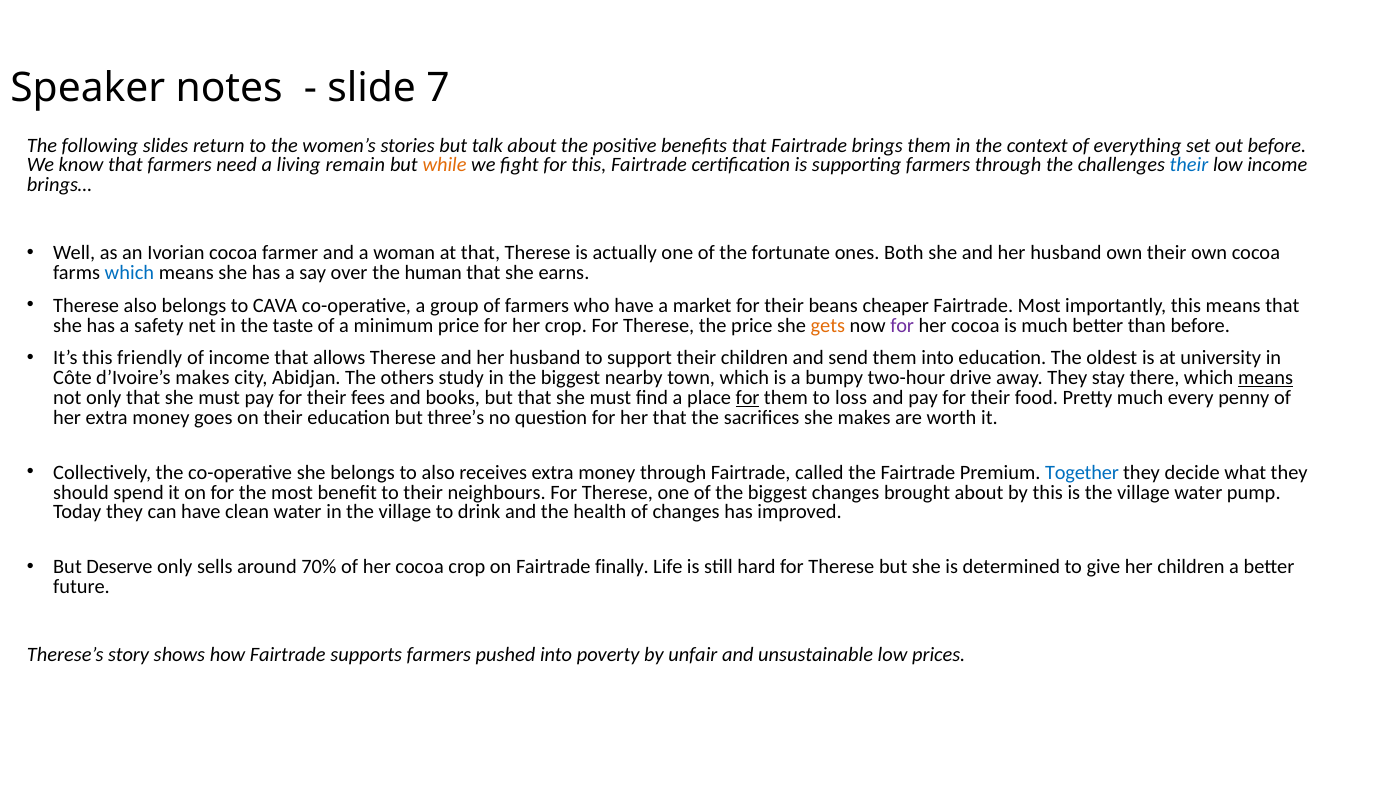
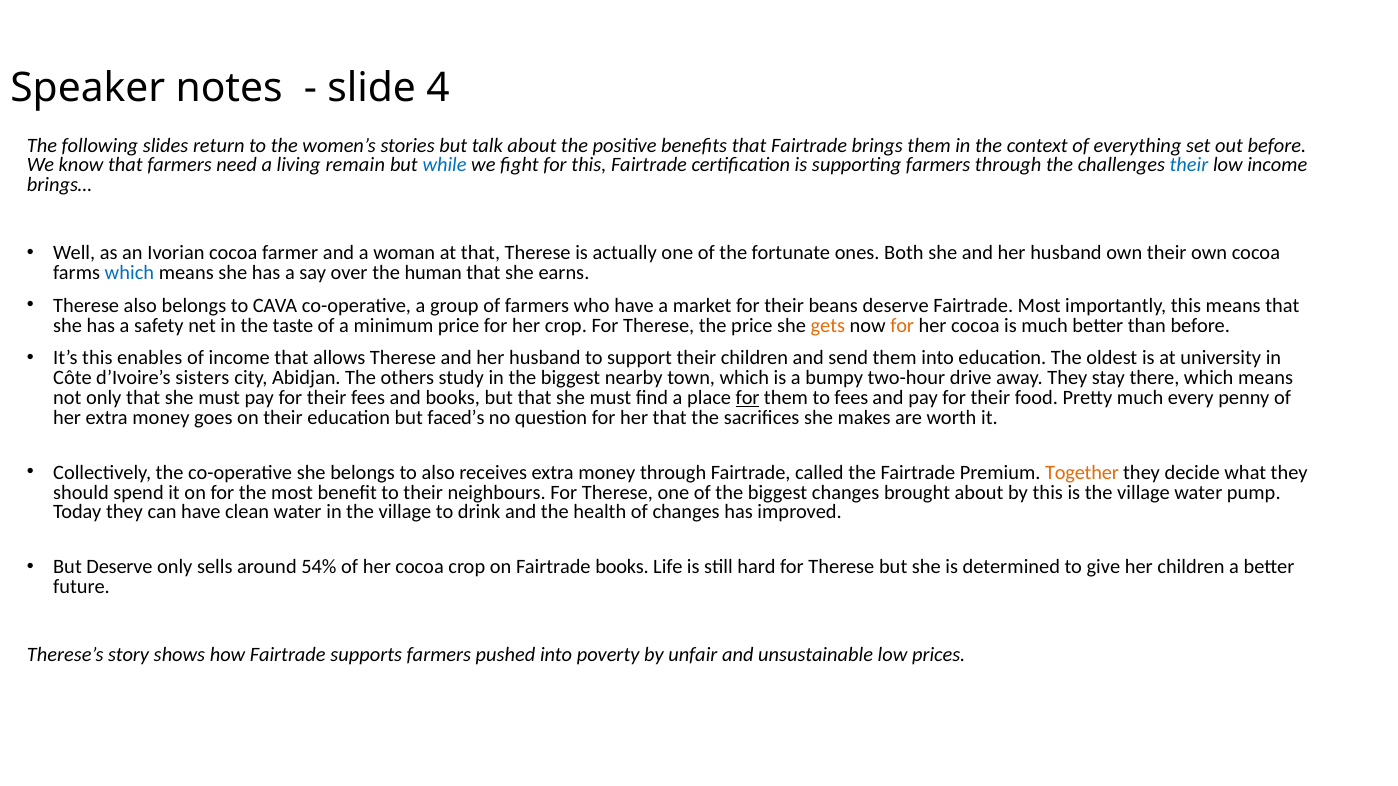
7: 7 -> 4 (438, 89)
while colour: orange -> blue (445, 165)
beans cheaper: cheaper -> deserve (896, 306)
for colour: purple -> orange (902, 326)
friendly: friendly -> enables (150, 358)
d’Ivoire’s makes: makes -> sisters (202, 378)
means underline: present -> none (1266, 378)
to loss: loss -> fees (851, 398)
three’s: three’s -> faced’s (456, 418)
Together colour: blue -> orange (1082, 473)
70%: 70% -> 54% (319, 567)
Fairtrade finally: finally -> books (622, 567)
